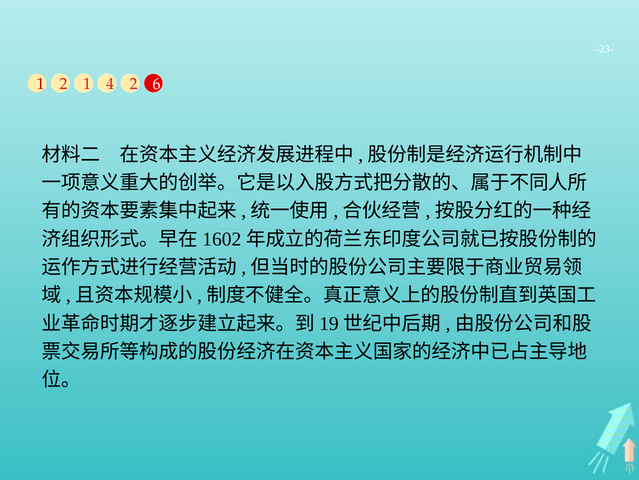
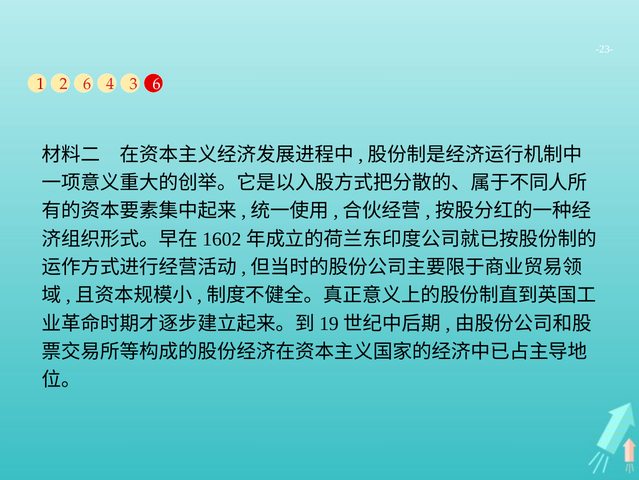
2 1: 1 -> 6 (87, 84)
4 2: 2 -> 3 (134, 84)
